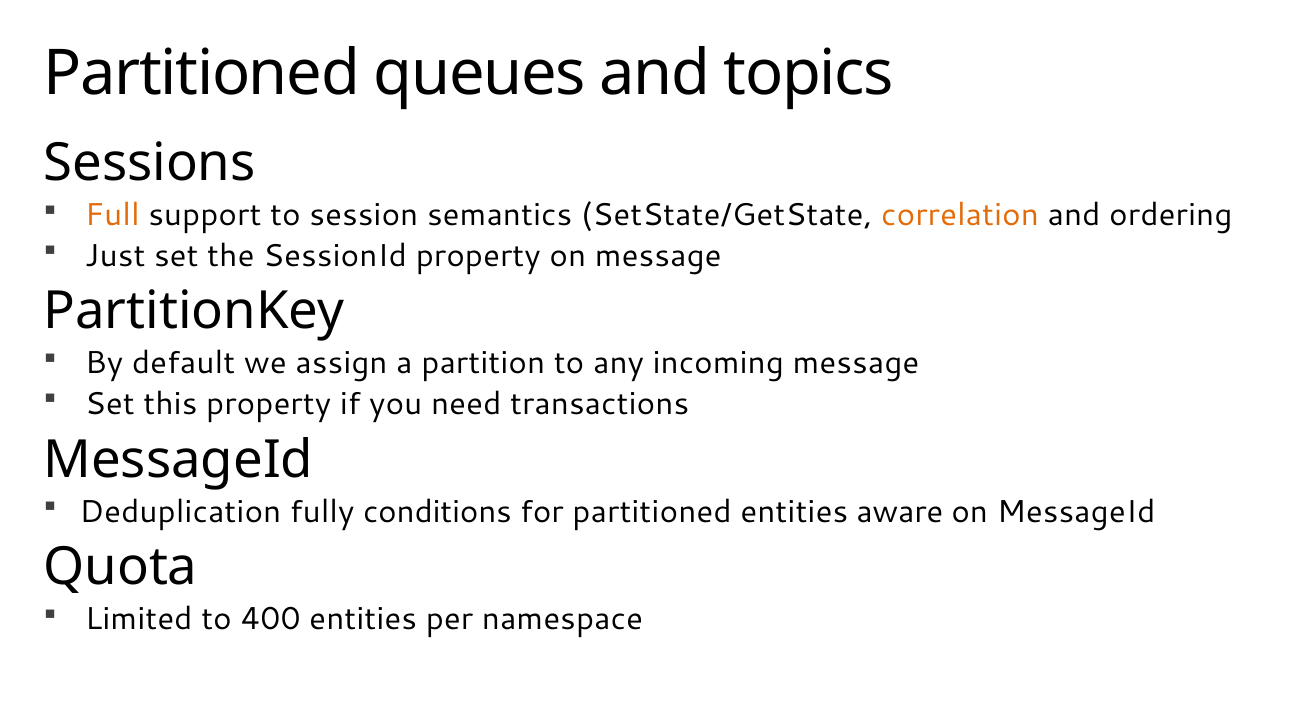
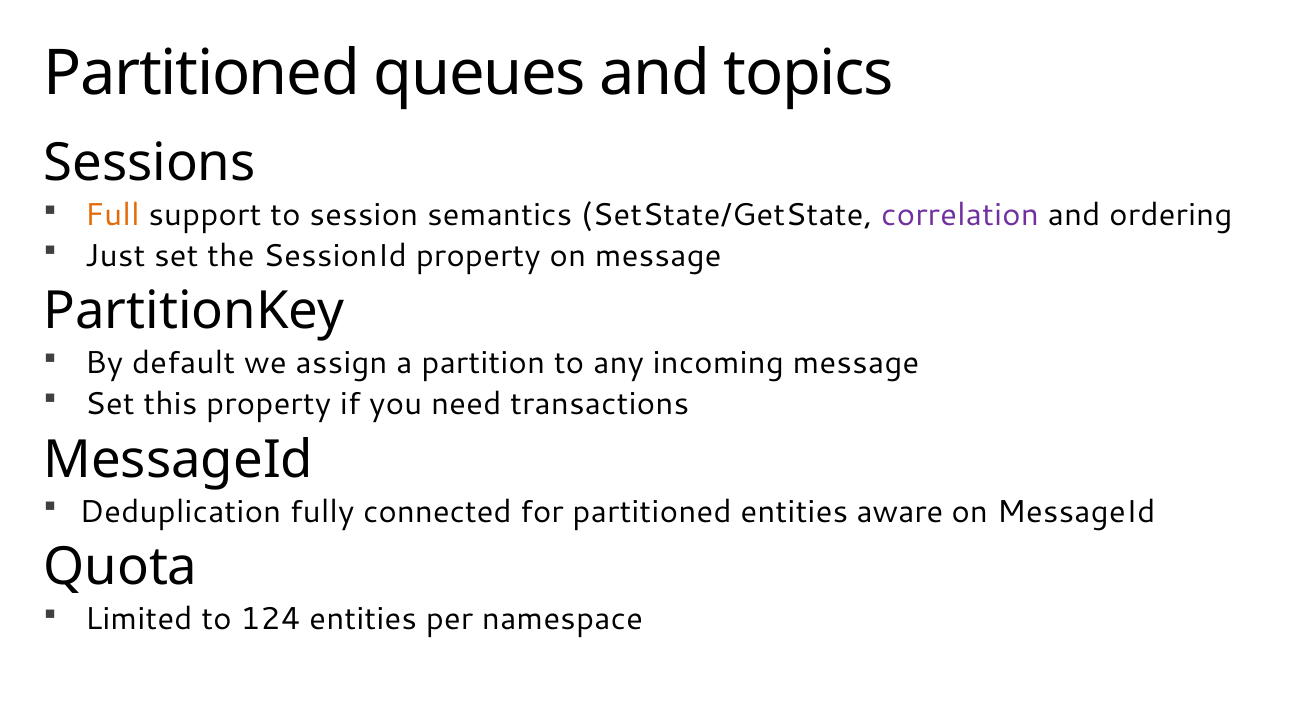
correlation colour: orange -> purple (960, 215)
conditions: conditions -> connected (437, 512)
400: 400 -> 124 (271, 620)
